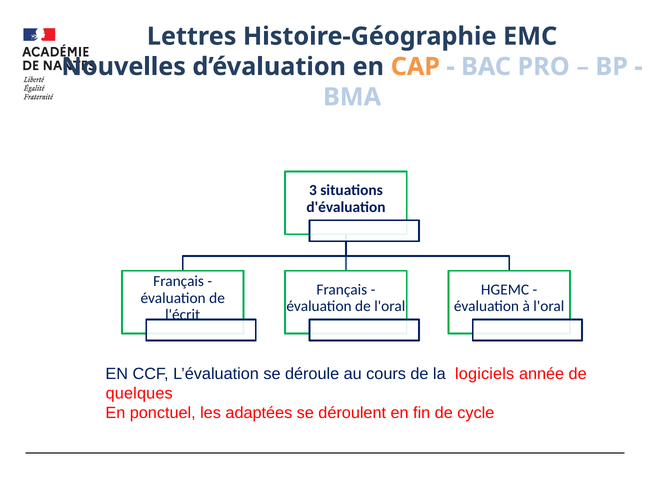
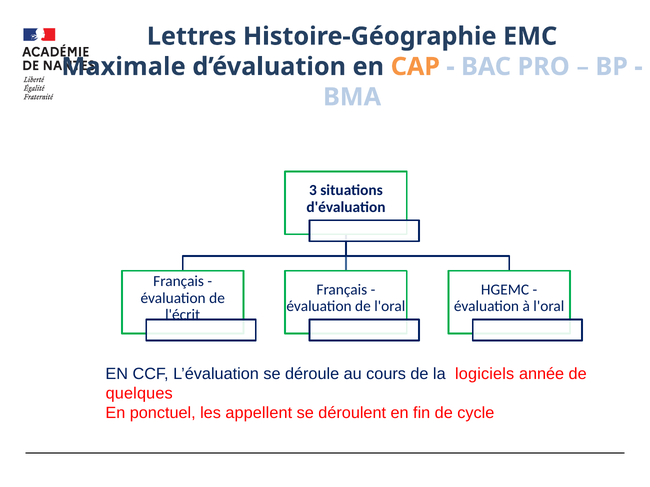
Nouvelles: Nouvelles -> Maximale (124, 67)
adaptées: adaptées -> appellent (259, 413)
